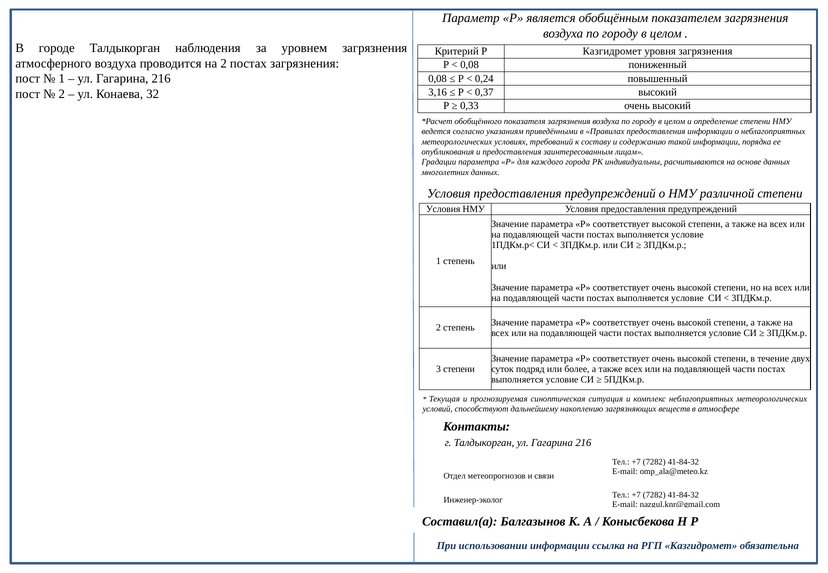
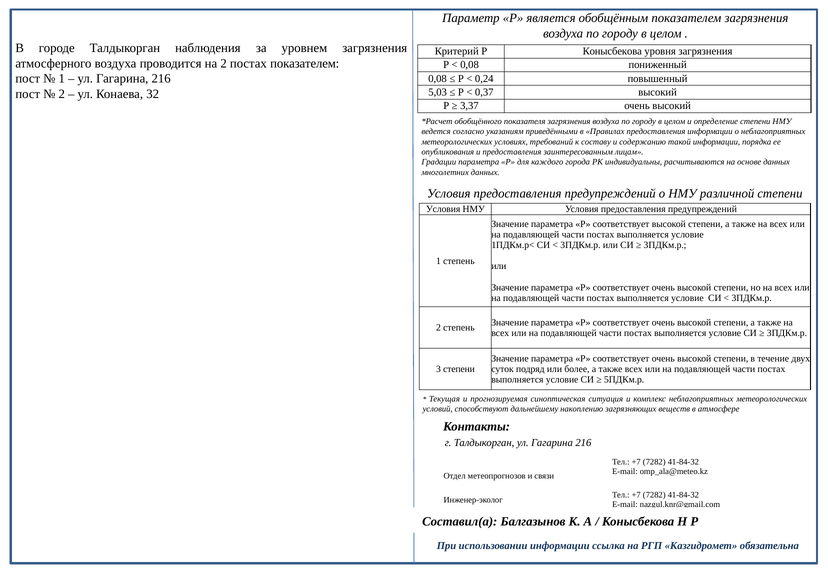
Р Казгидромет: Казгидромет -> Конысбекова (612, 51)
постах загрязнения: загрязнения -> показателем (305, 63)
3,16: 3,16 -> 5,03 (438, 92)
0,33: 0,33 -> 3,37 (469, 106)
